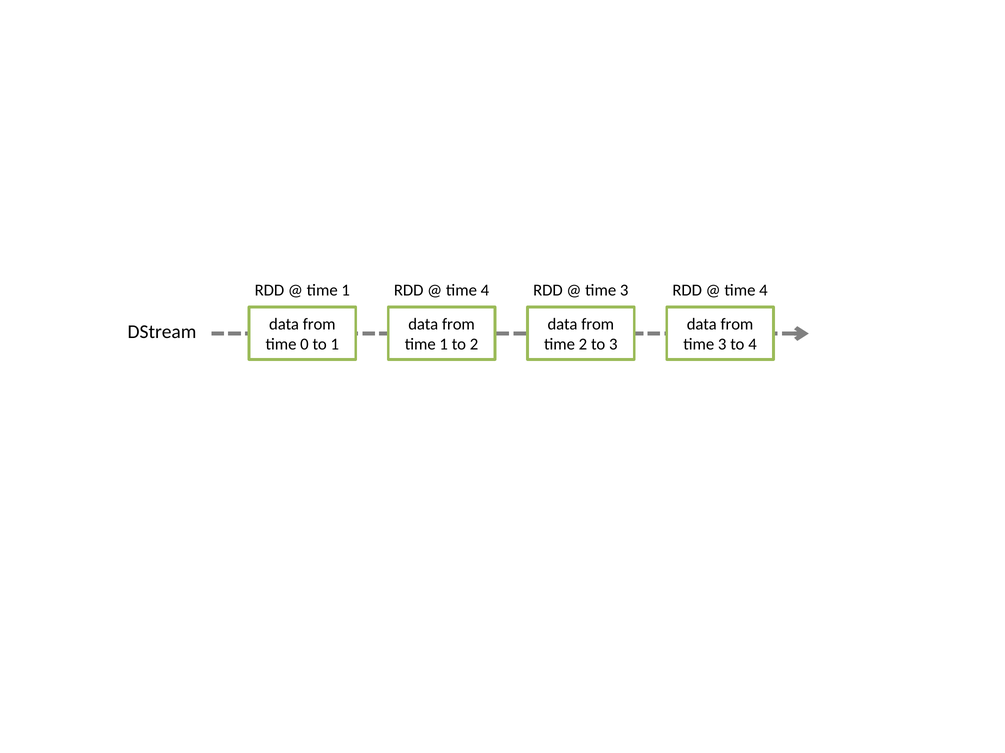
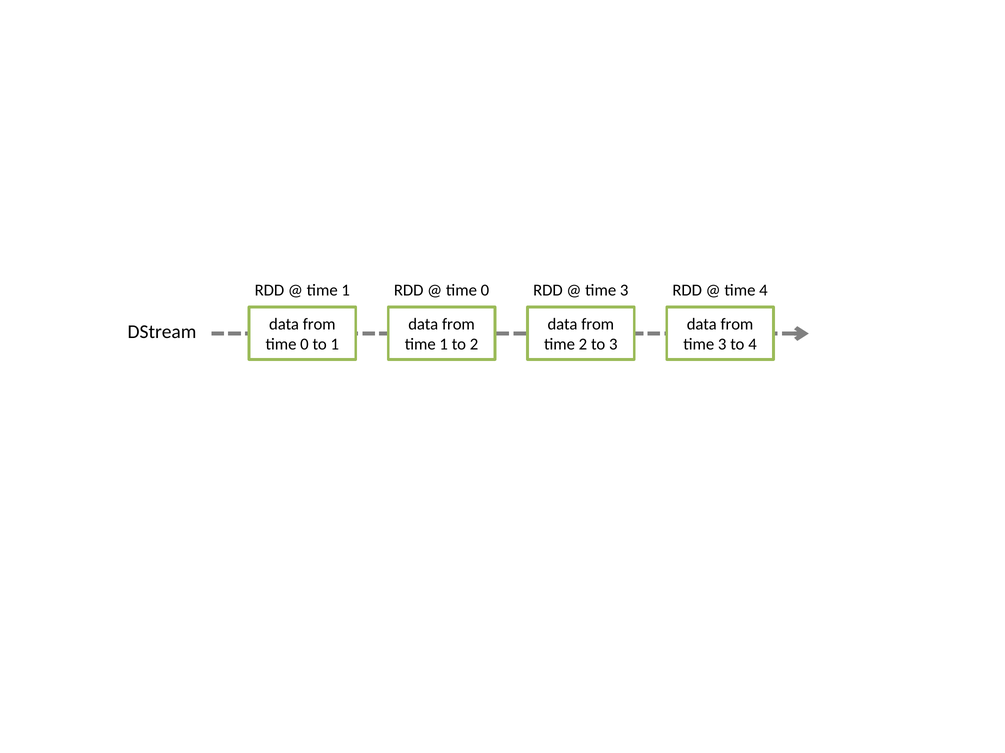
4: 4 -> 0 (485, 290)
